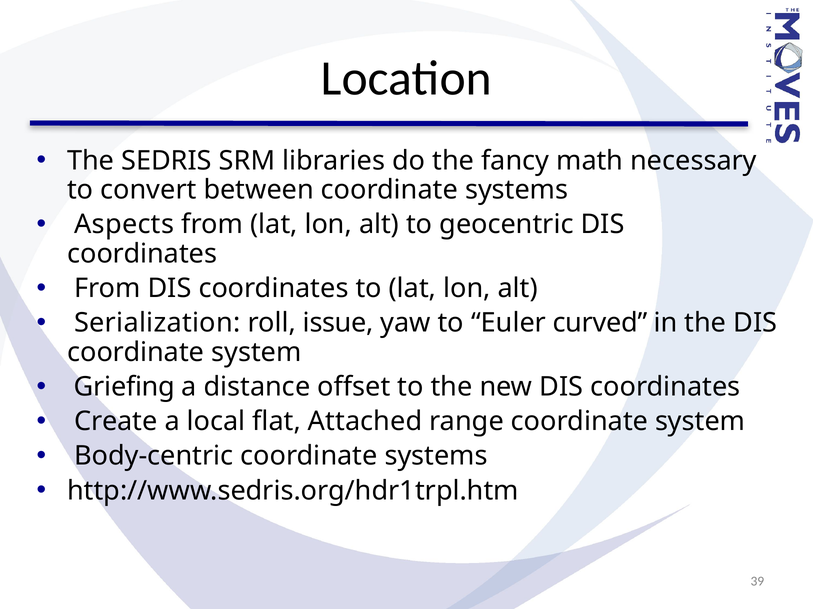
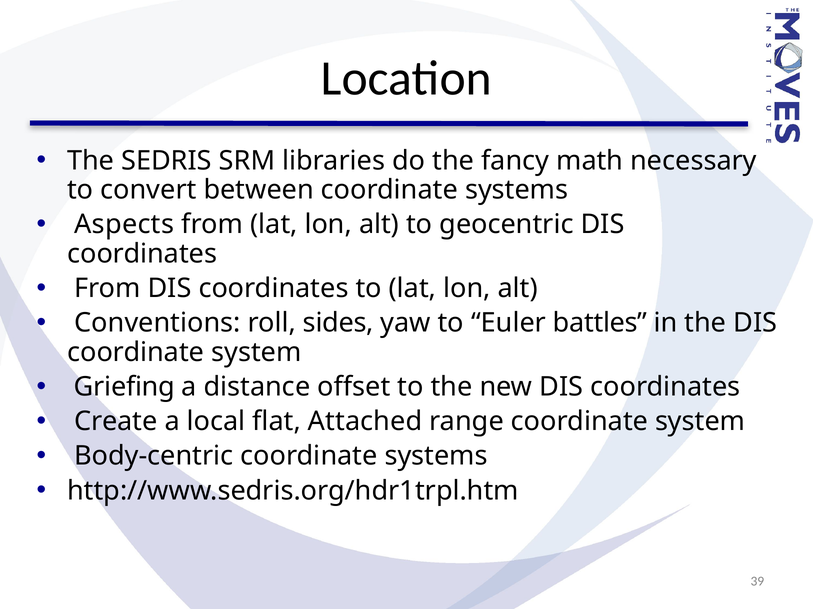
Serialization: Serialization -> Conventions (157, 323)
issue: issue -> sides (338, 323)
curved: curved -> battles (600, 323)
